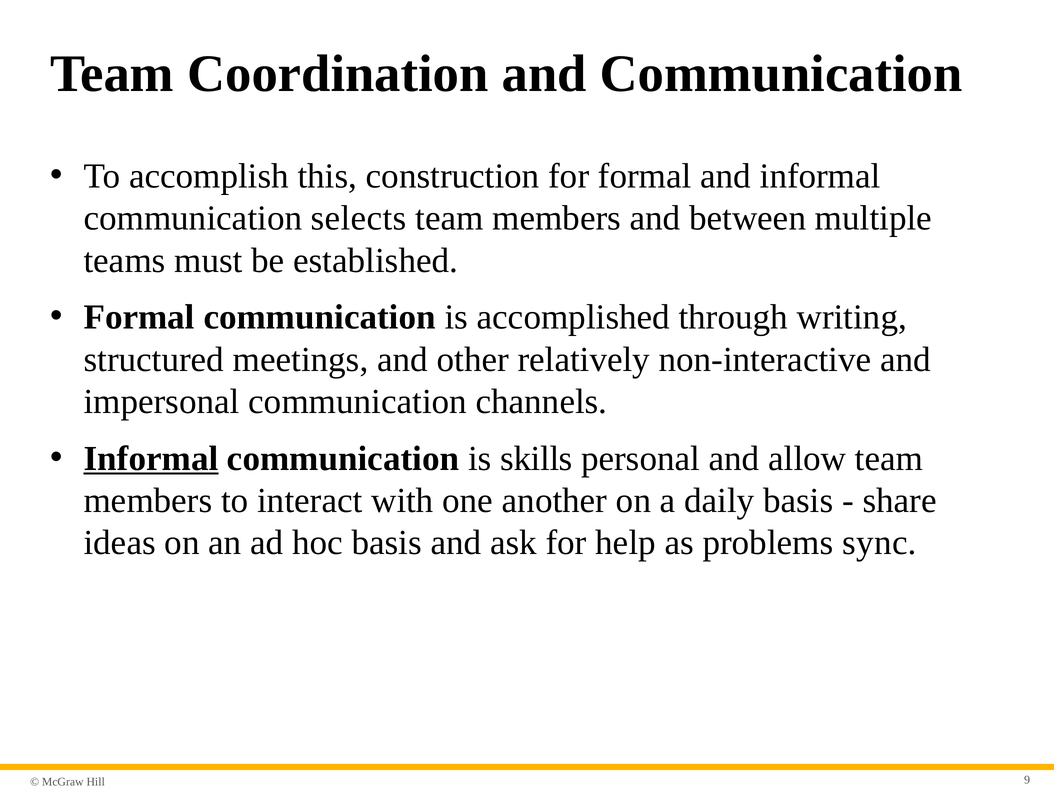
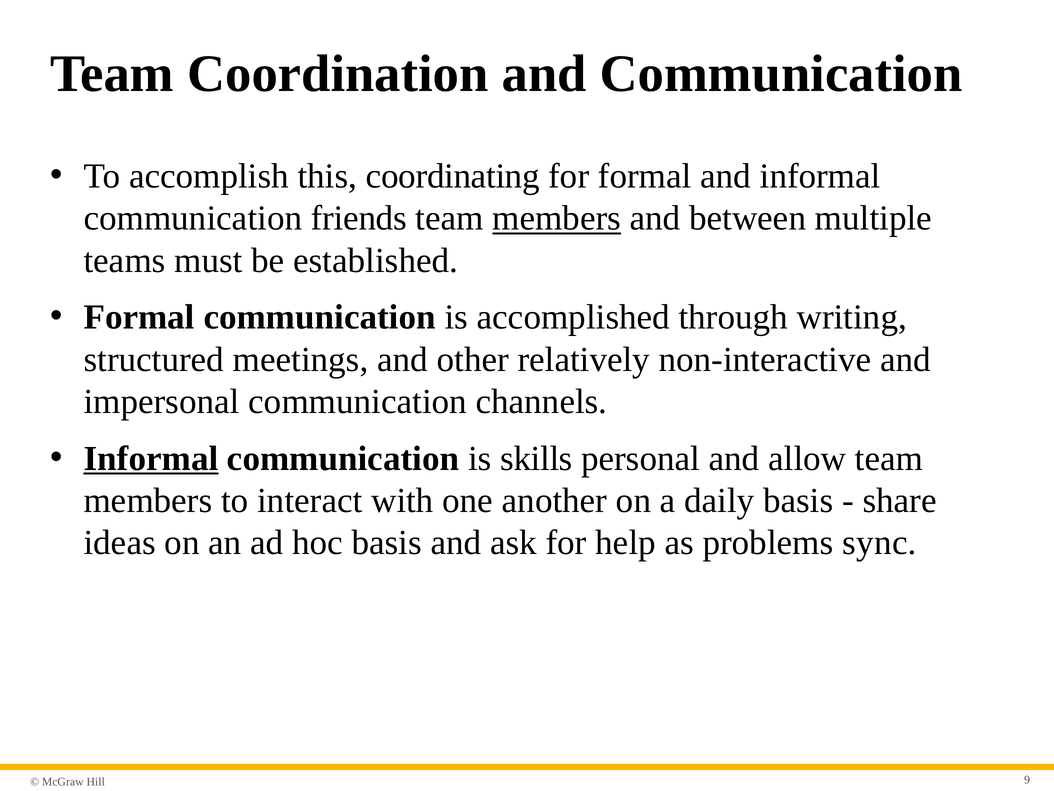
construction: construction -> coordinating (453, 176)
selects: selects -> friends (359, 218)
members underline: none -> present (557, 218)
